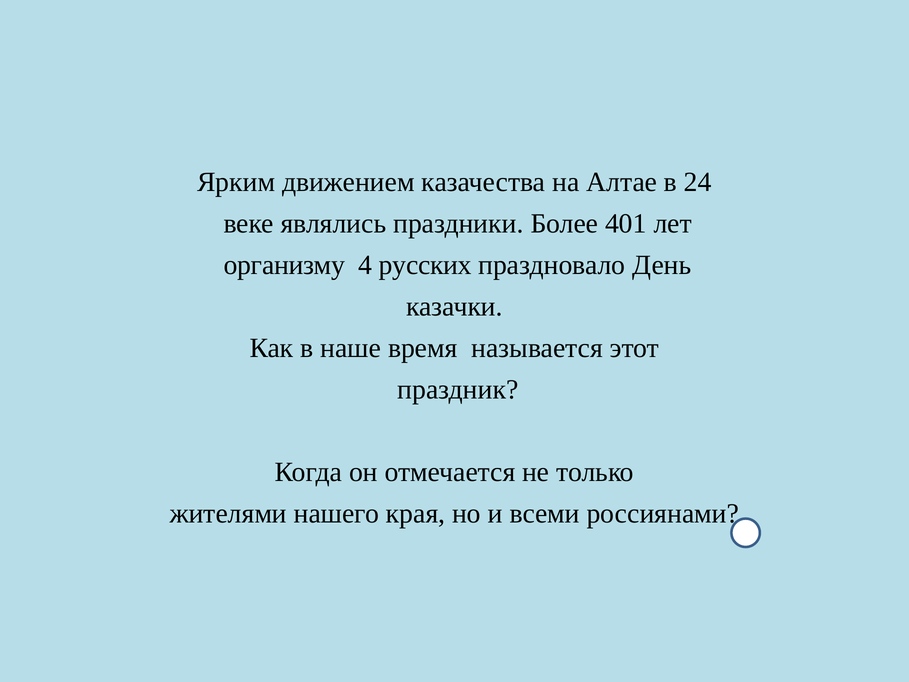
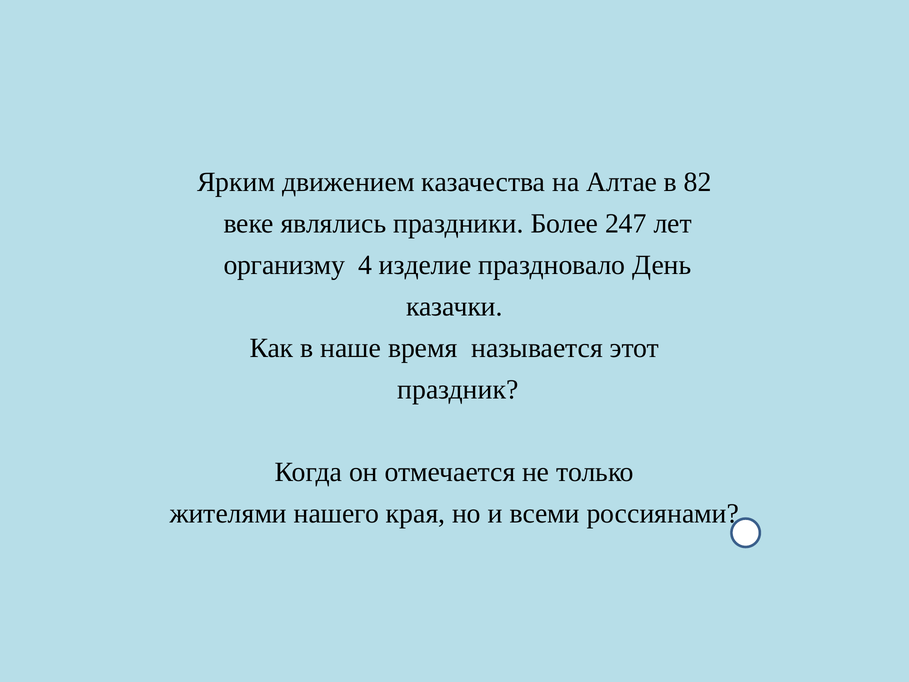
24: 24 -> 82 (698, 182)
401: 401 -> 247 (626, 224)
русских: русских -> изделие (425, 265)
